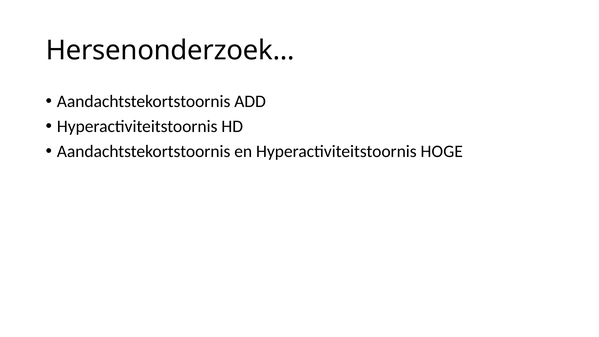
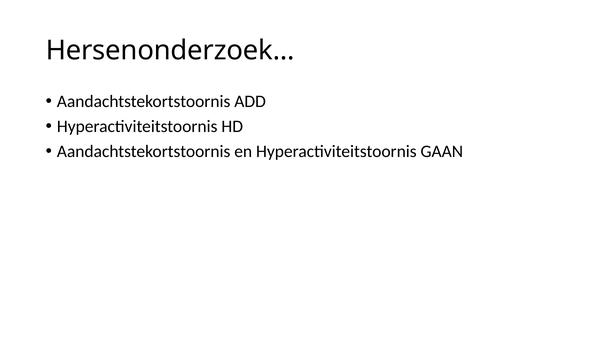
HOGE: HOGE -> GAAN (442, 152)
